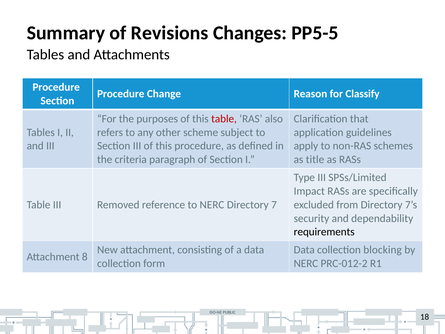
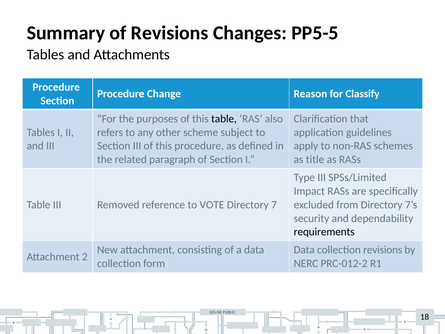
table colour: red -> black (224, 119)
criteria: criteria -> related (131, 159)
to NERC: NERC -> VOTE (212, 205)
collection blocking: blocking -> revisions (383, 250)
8: 8 -> 2 (85, 257)
